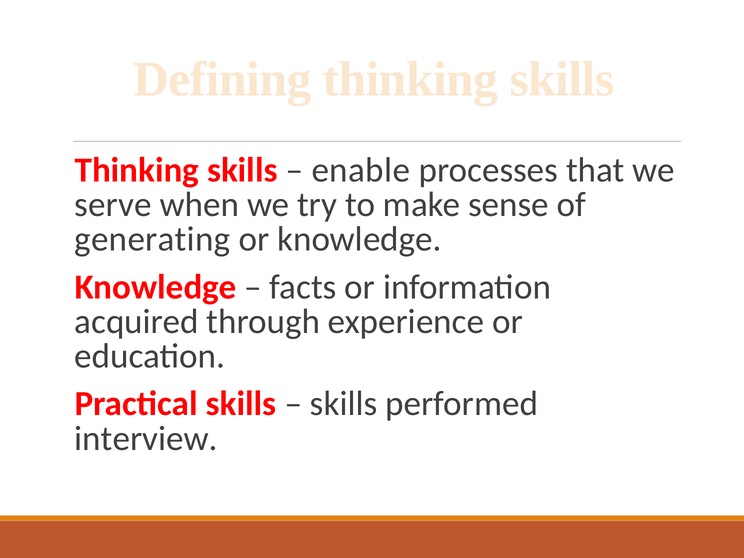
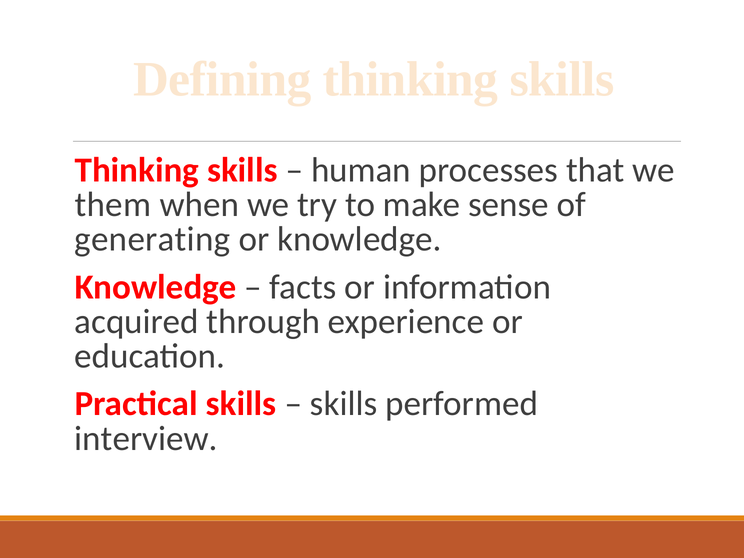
enable: enable -> human (361, 170)
serve: serve -> them (113, 205)
